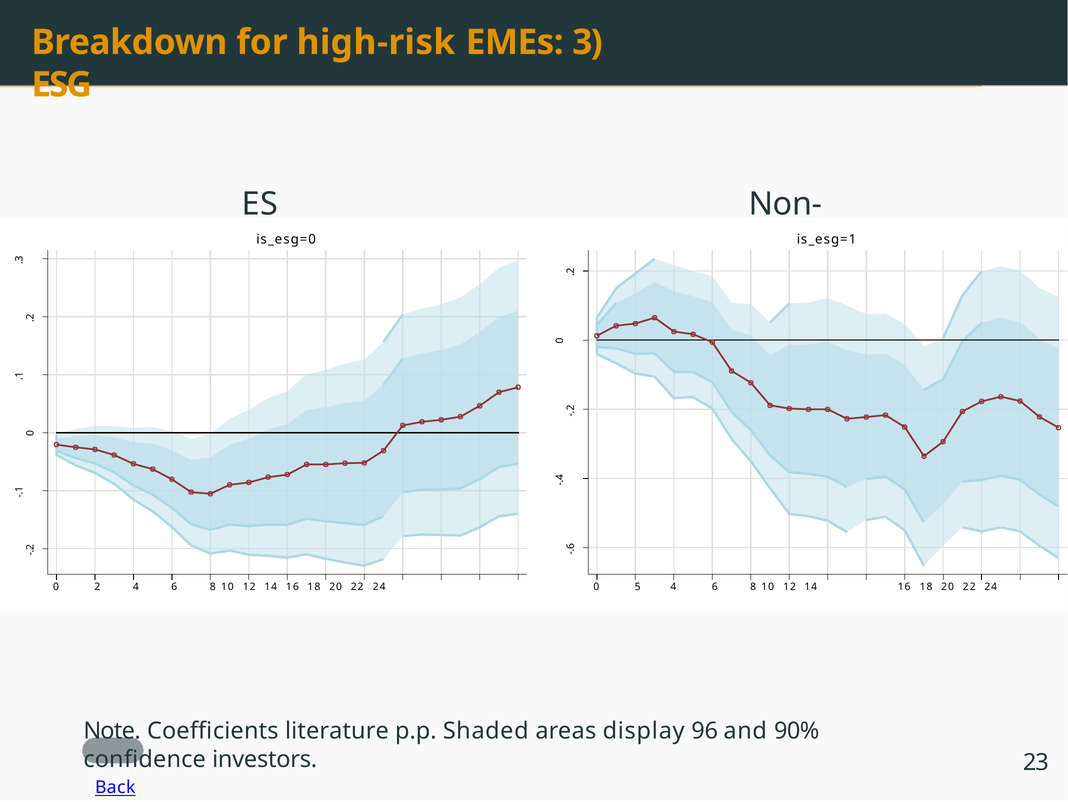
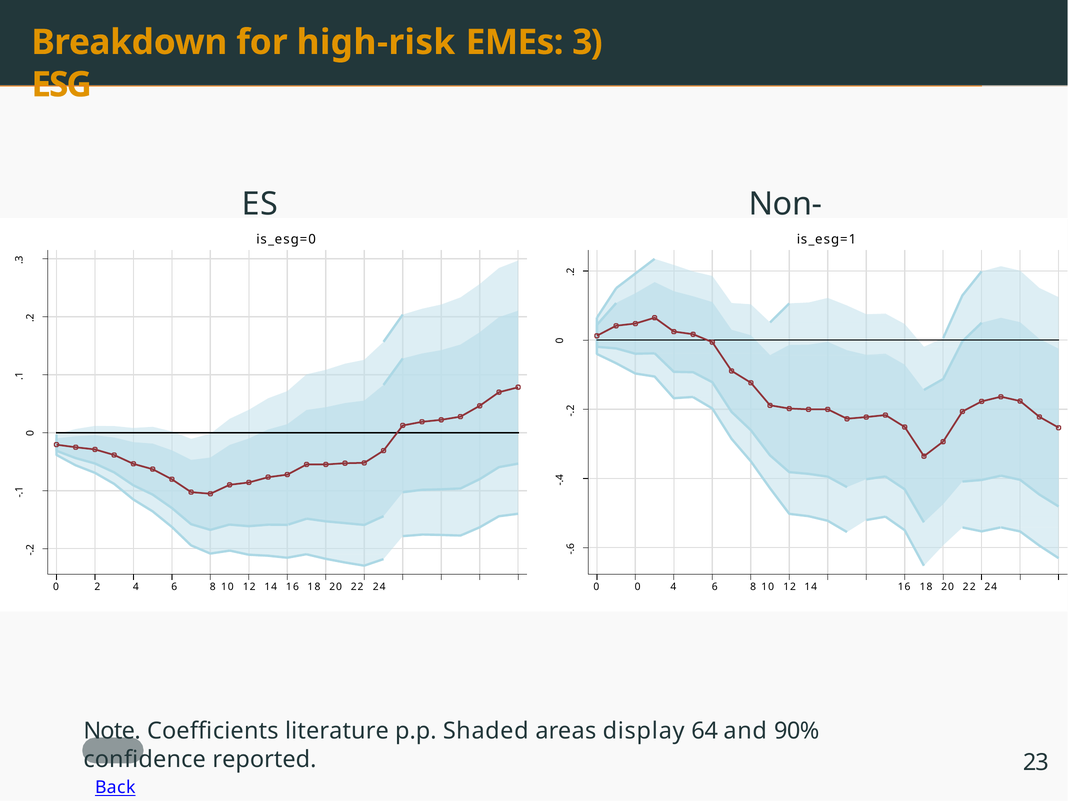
0 5: 5 -> 0 (638, 586)
96: 96 -> 64 (705, 731)
investors: investors -> reported (264, 759)
